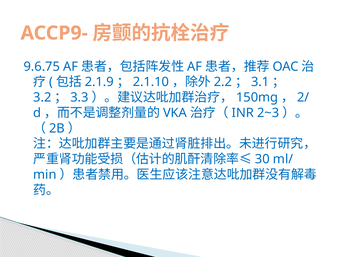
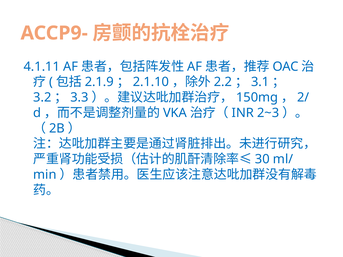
9.6.75: 9.6.75 -> 4.1.11 (42, 67)
